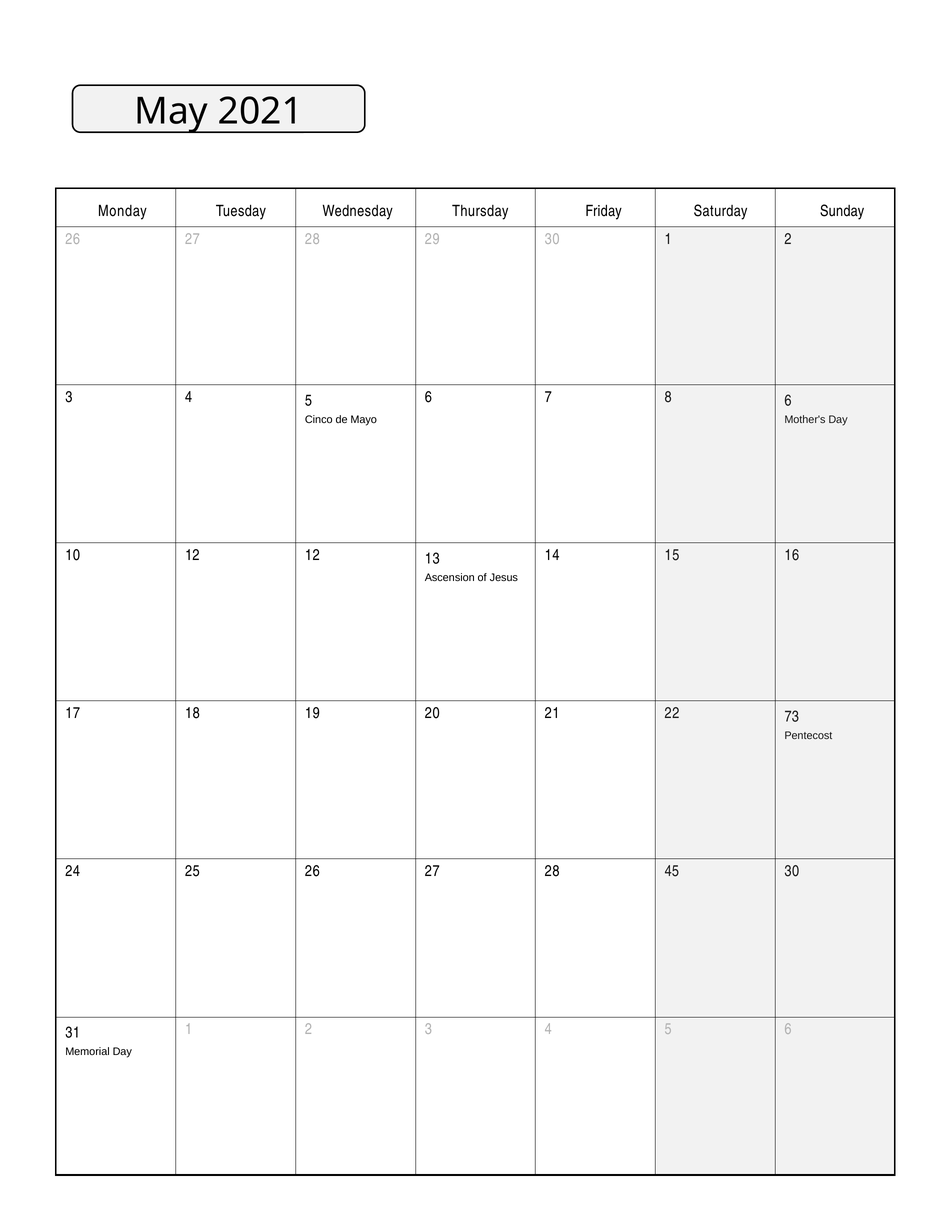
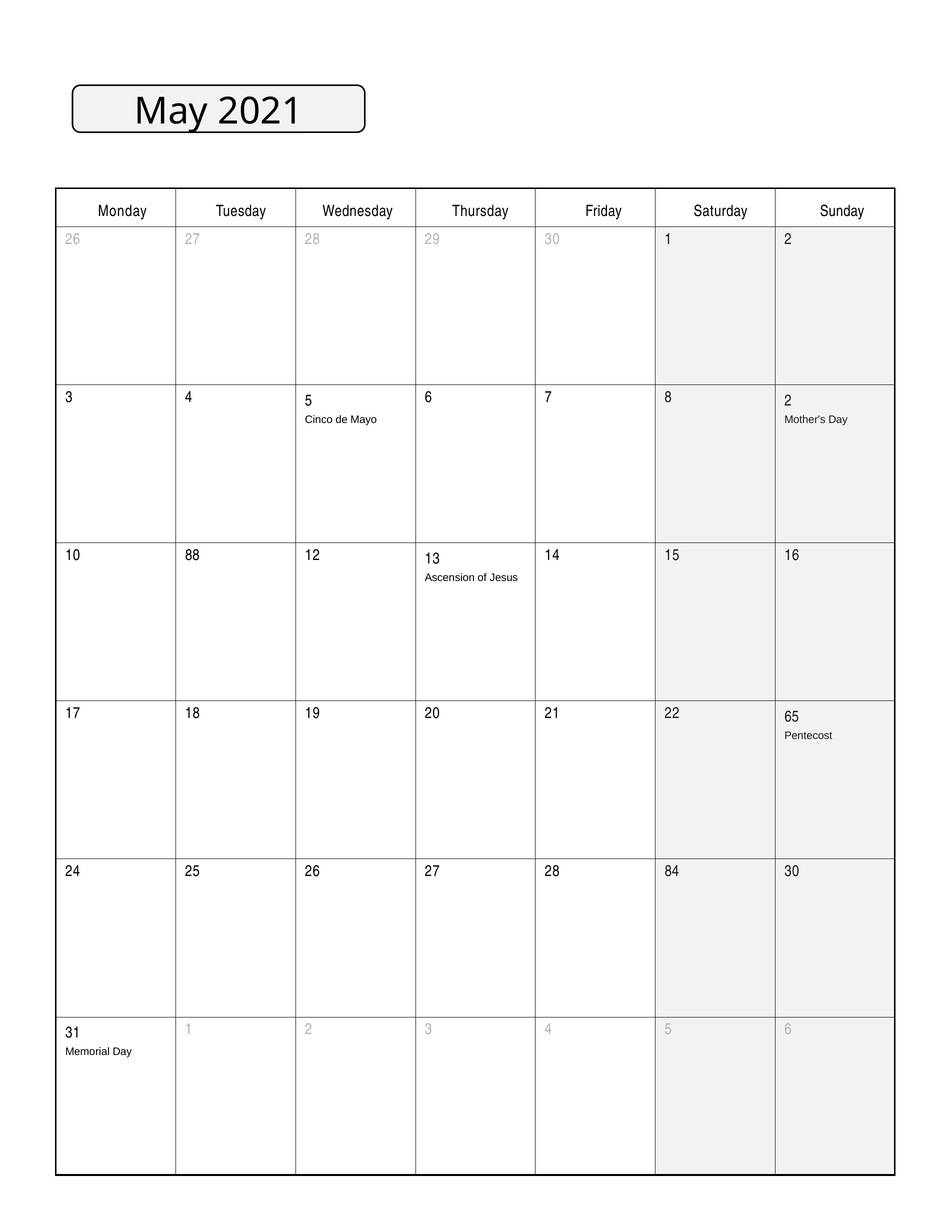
8 6: 6 -> 2 (788, 401)
10 12: 12 -> 88 (192, 555)
73: 73 -> 65 (792, 717)
45: 45 -> 84 (672, 871)
